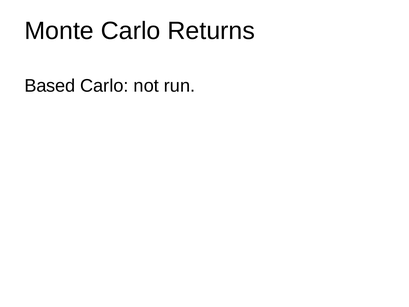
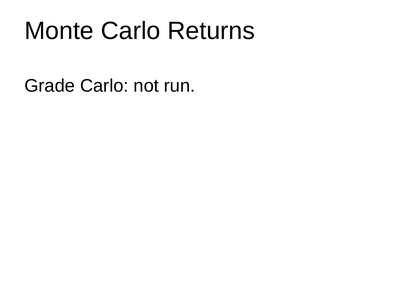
Based: Based -> Grade (50, 86)
